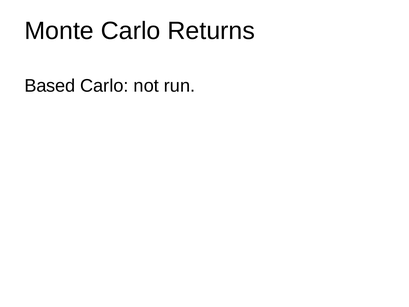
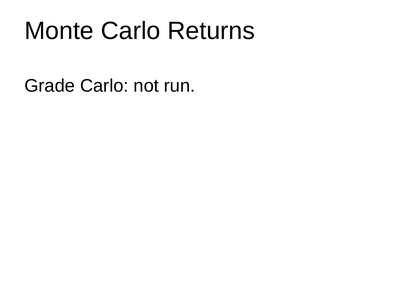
Based: Based -> Grade (50, 86)
